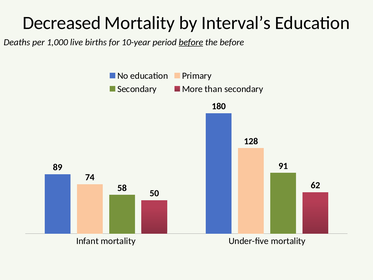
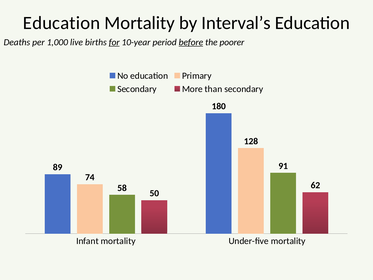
Decreased: Decreased -> Education (62, 23)
for underline: none -> present (114, 42)
the before: before -> poorer (232, 42)
